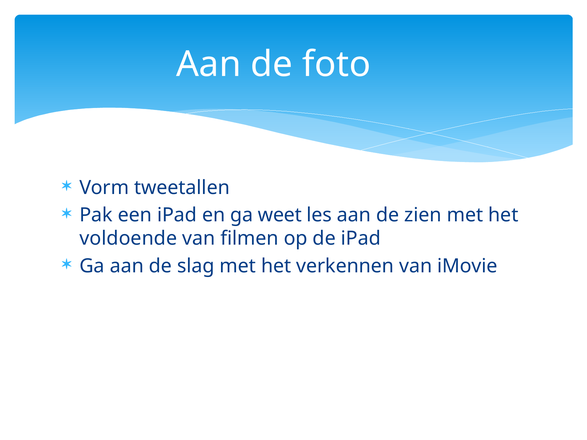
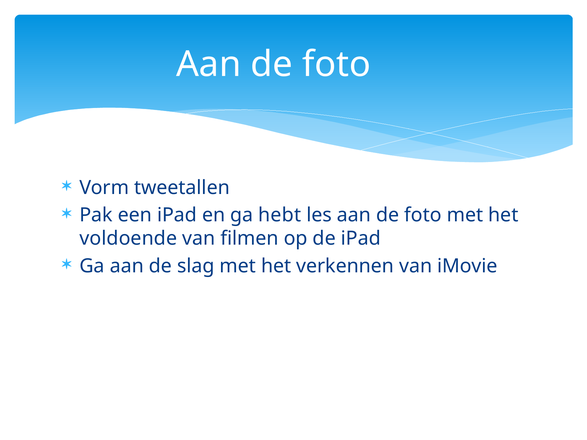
weet: weet -> hebt (280, 215)
les aan de zien: zien -> foto (423, 215)
